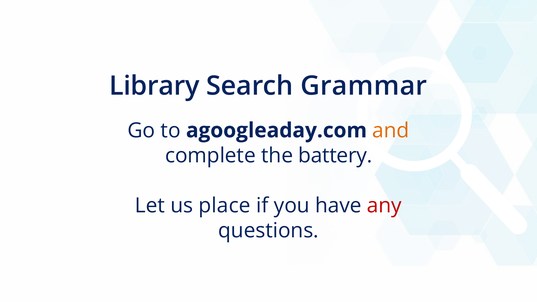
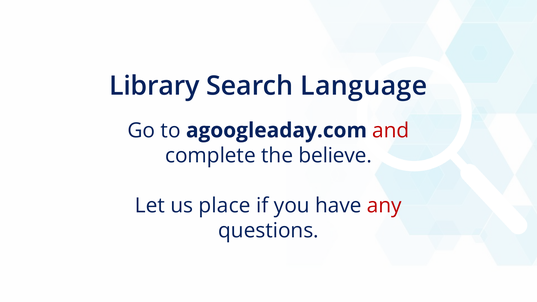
Grammar: Grammar -> Language (364, 86)
and colour: orange -> red (391, 130)
battery: battery -> believe (335, 156)
